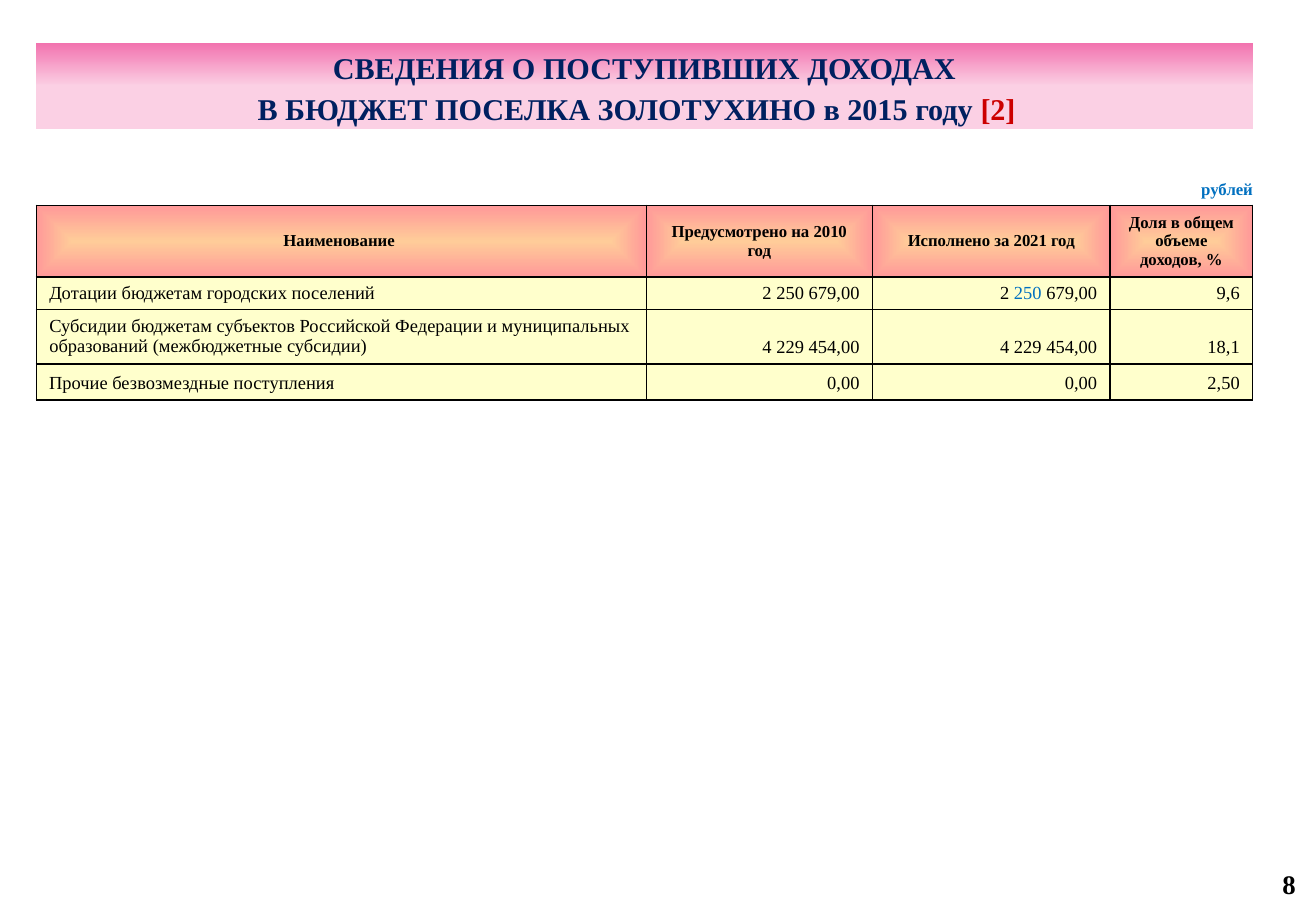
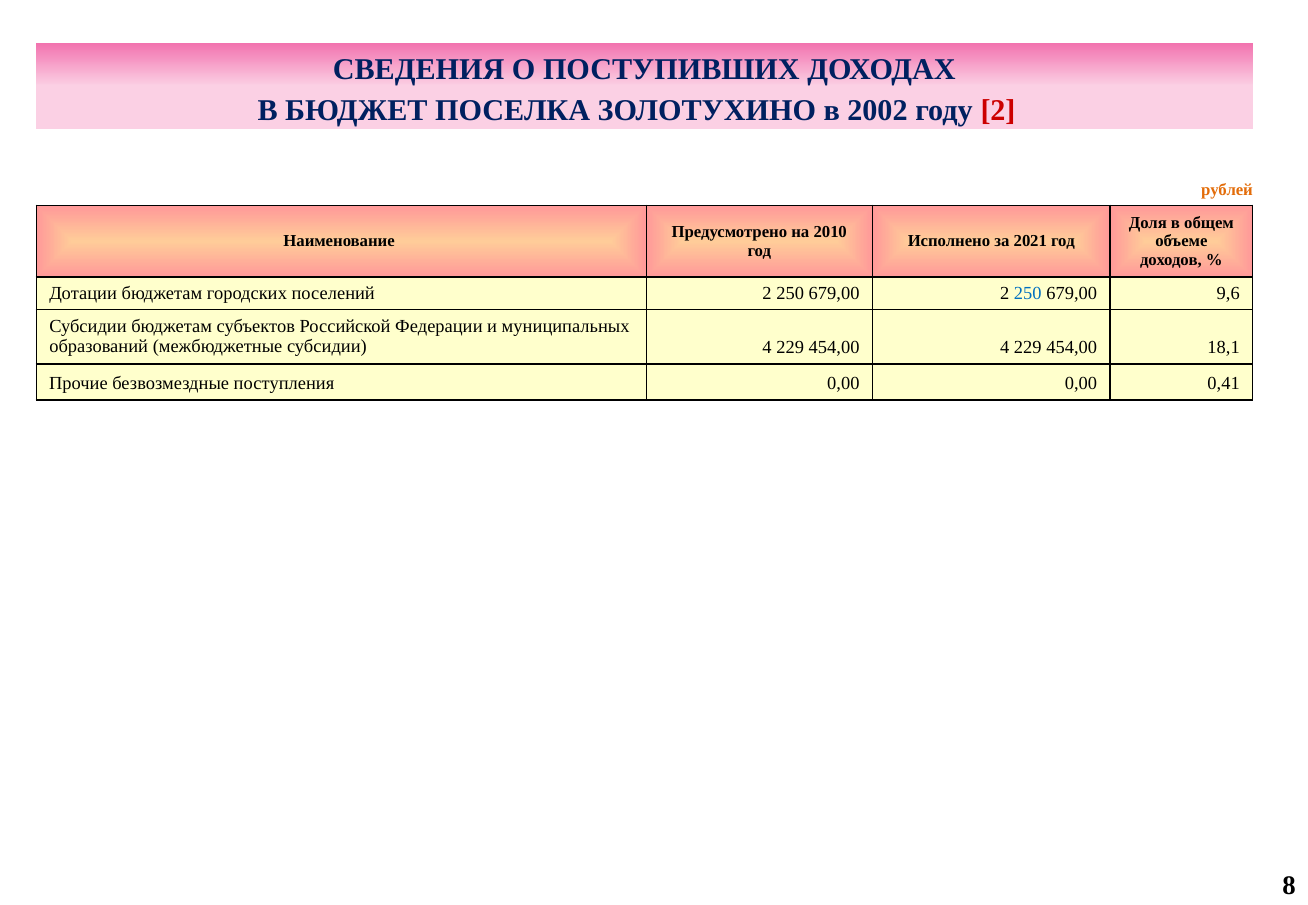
2015: 2015 -> 2002 (877, 111)
рублей colour: blue -> orange (1227, 190)
2,50: 2,50 -> 0,41 (1224, 384)
